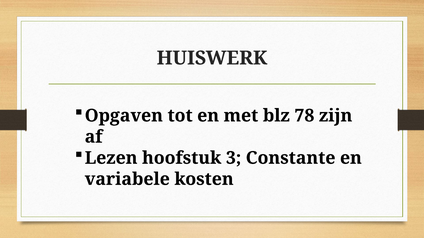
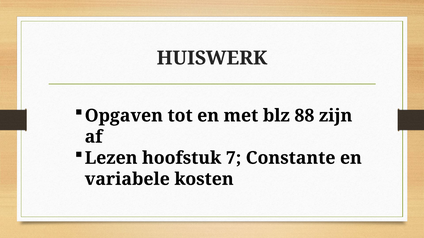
78: 78 -> 88 (304, 116)
3: 3 -> 7 (234, 158)
